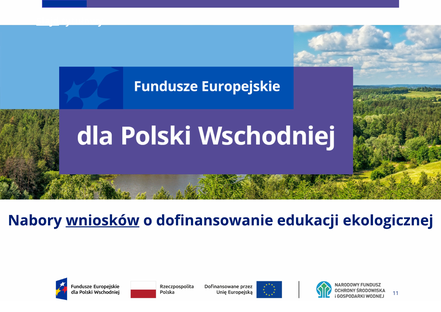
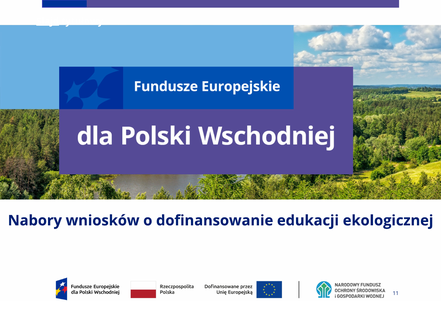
wniosków underline: present -> none (103, 220)
